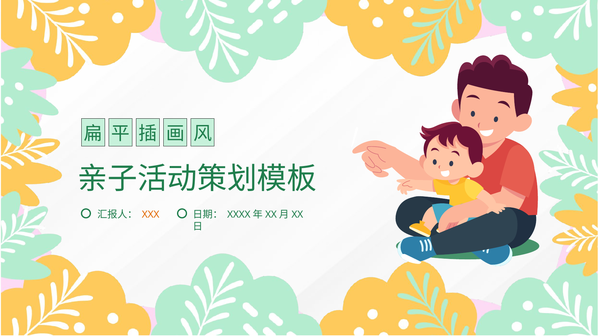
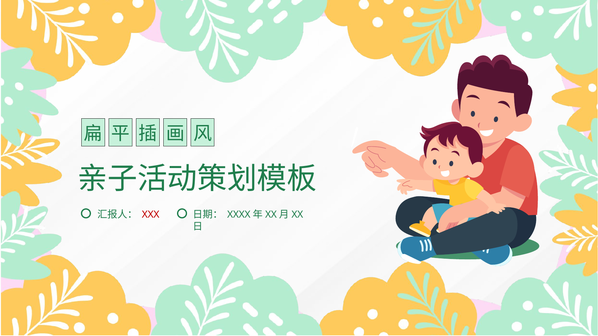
XXX colour: orange -> red (151, 215)
